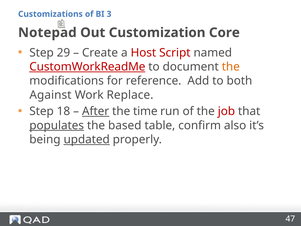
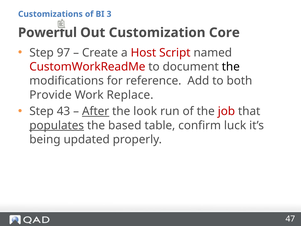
Notepad: Notepad -> Powerful (47, 33)
29: 29 -> 97 (63, 53)
CustomWorkReadMe underline: present -> none (87, 67)
the colour: orange -> black (231, 67)
Against: Against -> Provide (51, 95)
18: 18 -> 43 (63, 111)
time: time -> look (145, 111)
also: also -> luck (235, 125)
updated underline: present -> none (87, 139)
